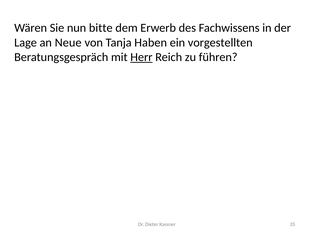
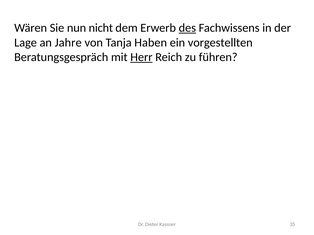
bitte: bitte -> nicht (101, 28)
des underline: none -> present (187, 28)
Neue: Neue -> Jahre (68, 43)
